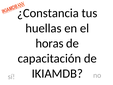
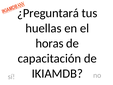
¿Constancia: ¿Constancia -> ¿Preguntará (48, 13)
